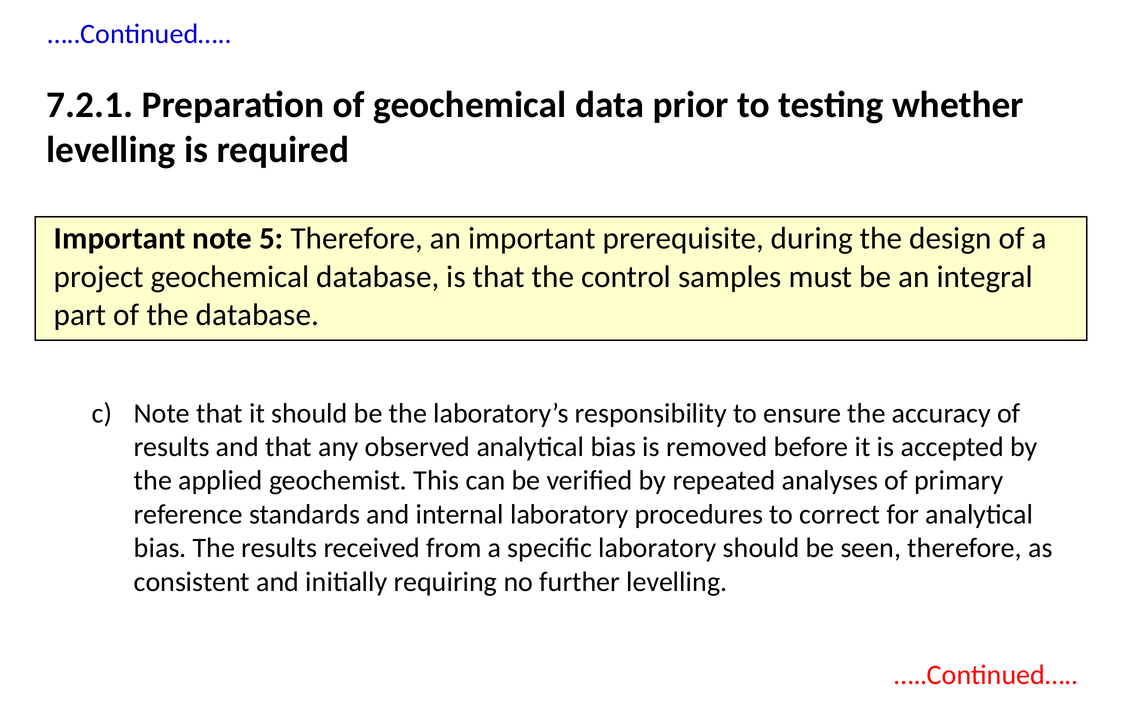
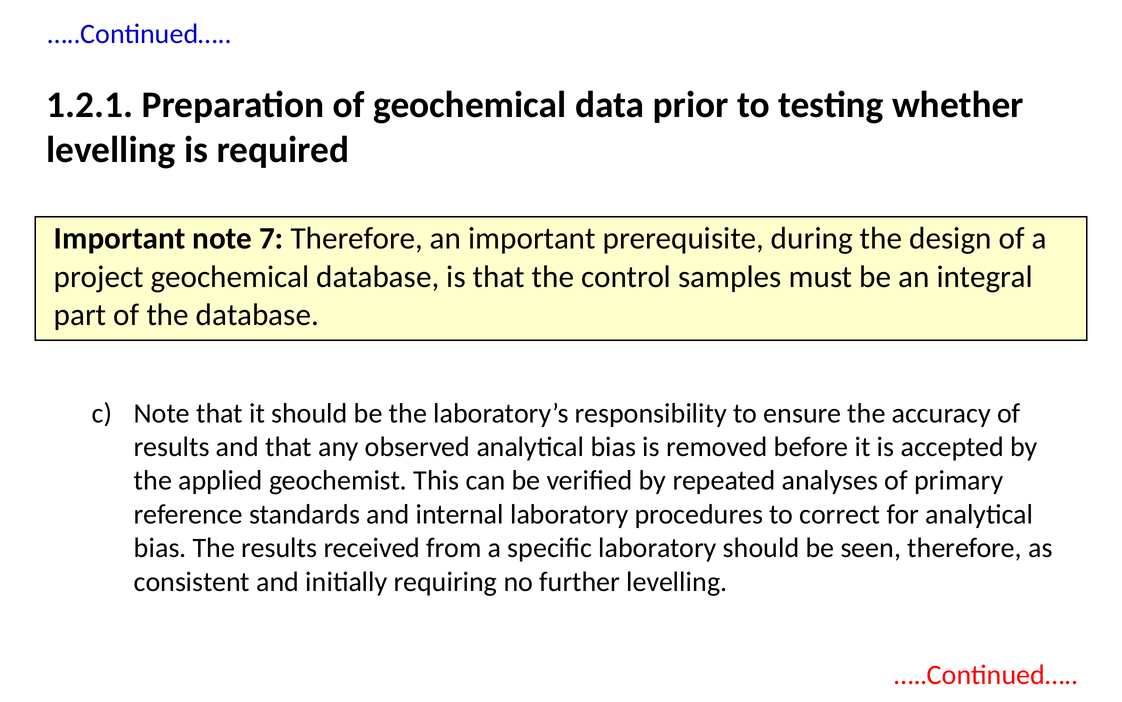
7.2.1: 7.2.1 -> 1.2.1 (90, 105)
5: 5 -> 7 (271, 238)
